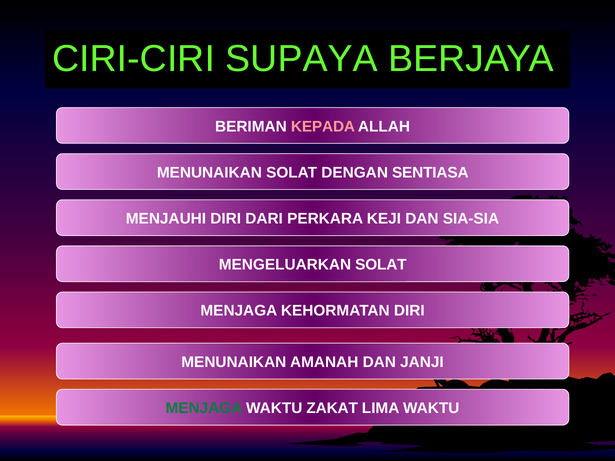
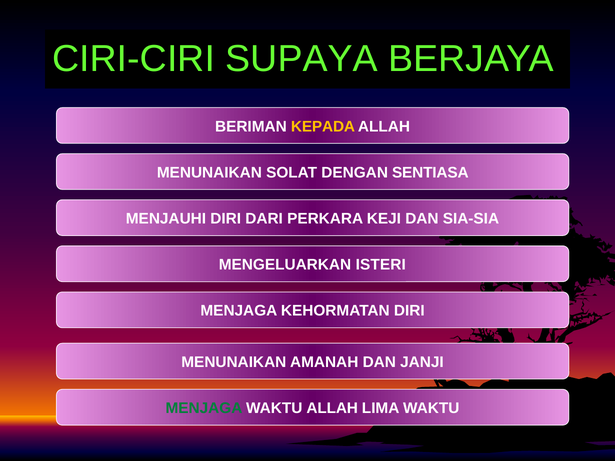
KEPADA colour: pink -> yellow (323, 127)
MENGELUARKAN SOLAT: SOLAT -> ISTERI (381, 265)
WAKTU ZAKAT: ZAKAT -> ALLAH (332, 408)
